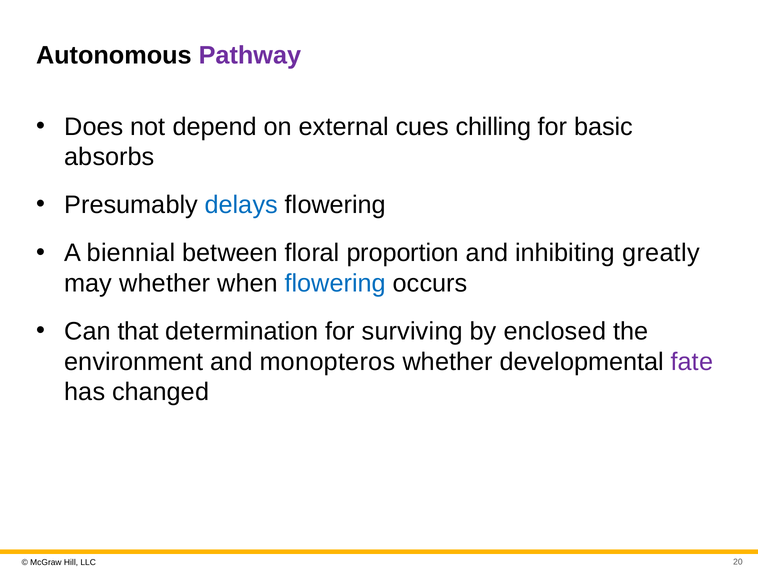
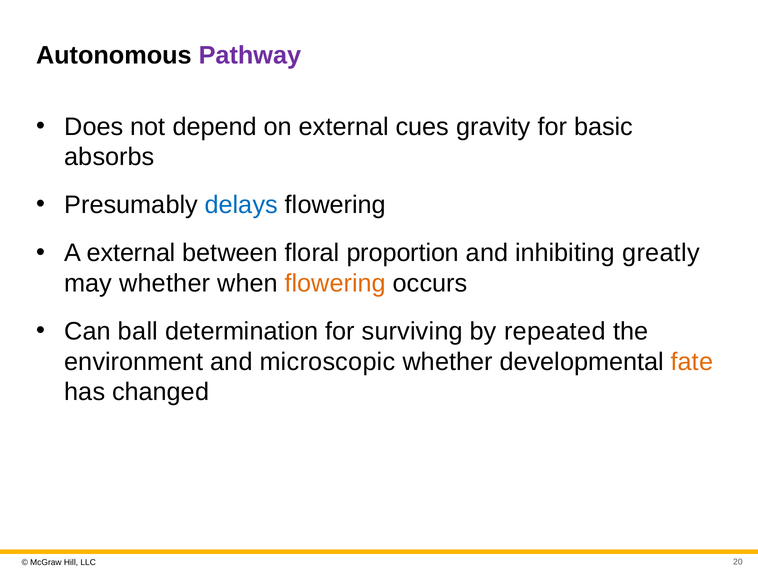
chilling: chilling -> gravity (493, 127)
A biennial: biennial -> external (131, 253)
flowering colour: blue -> orange (335, 283)
that: that -> ball (138, 331)
enclosed: enclosed -> repeated (555, 331)
monopteros: monopteros -> microscopic (328, 361)
fate colour: purple -> orange (692, 361)
